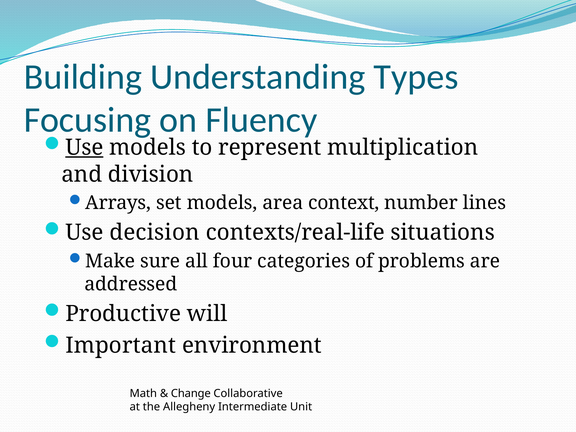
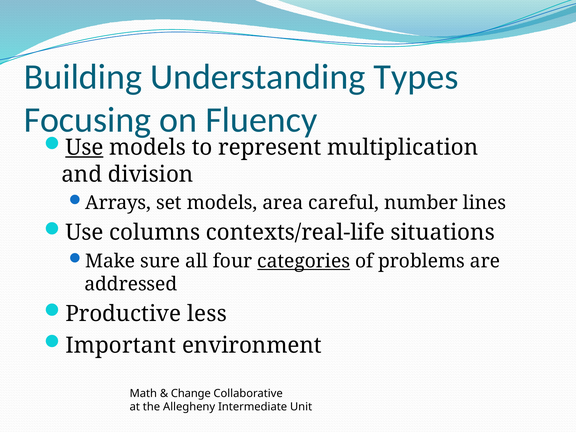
context: context -> careful (344, 203)
decision: decision -> columns (155, 233)
categories underline: none -> present (304, 261)
will: will -> less (207, 314)
